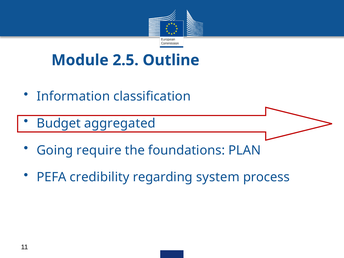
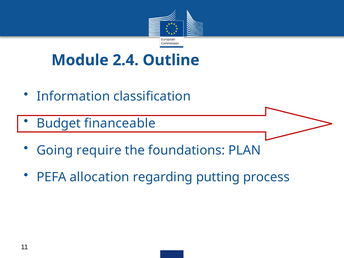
2.5: 2.5 -> 2.4 (126, 60)
aggregated: aggregated -> financeable (120, 123)
credibility: credibility -> allocation (100, 177)
system: system -> putting (218, 177)
